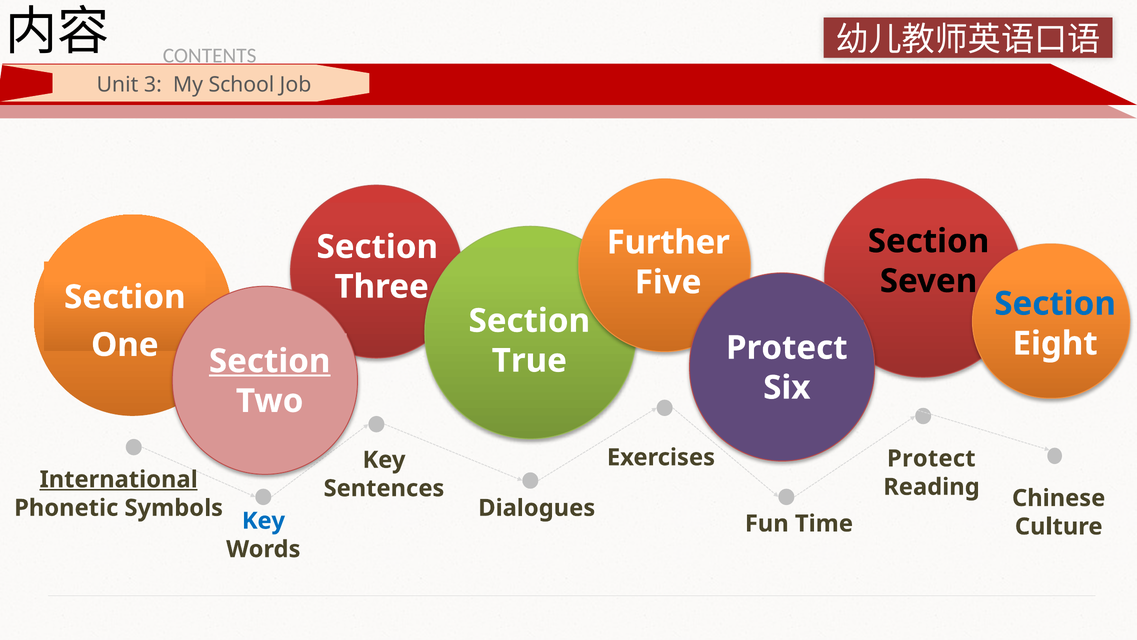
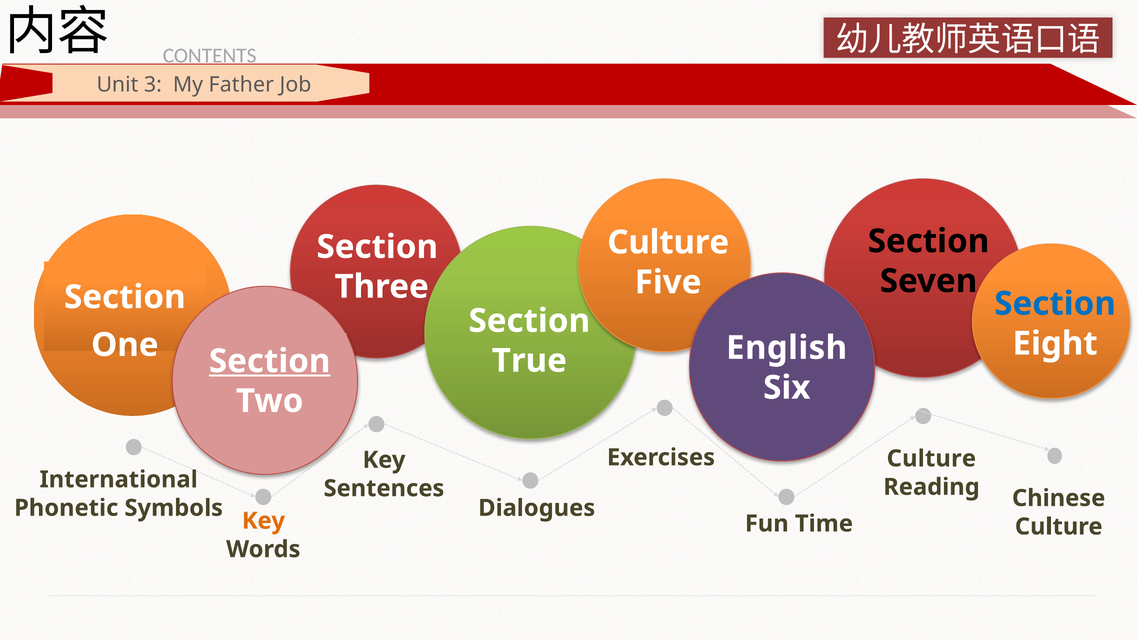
School: School -> Father (241, 85)
Further: Further -> Culture (668, 242)
Protect: Protect -> English (787, 348)
Protect: Protect -> Culture (931, 458)
International underline: present -> none (119, 479)
Key colour: blue -> orange (263, 521)
